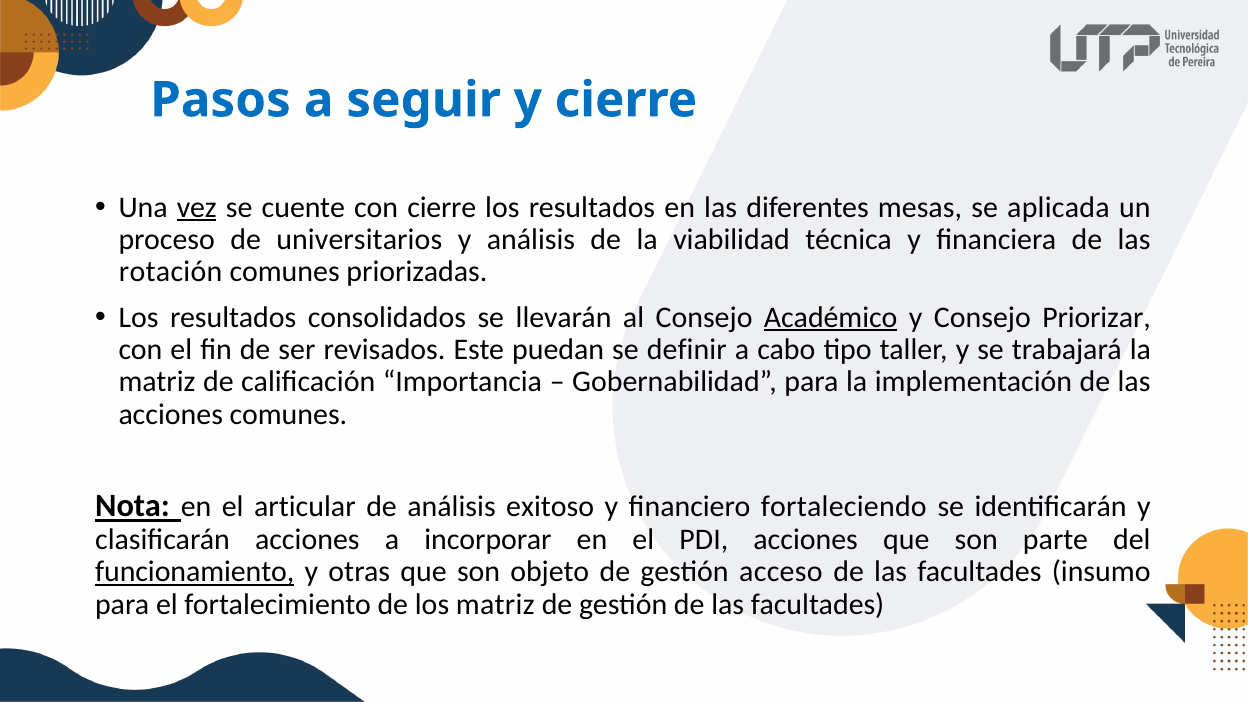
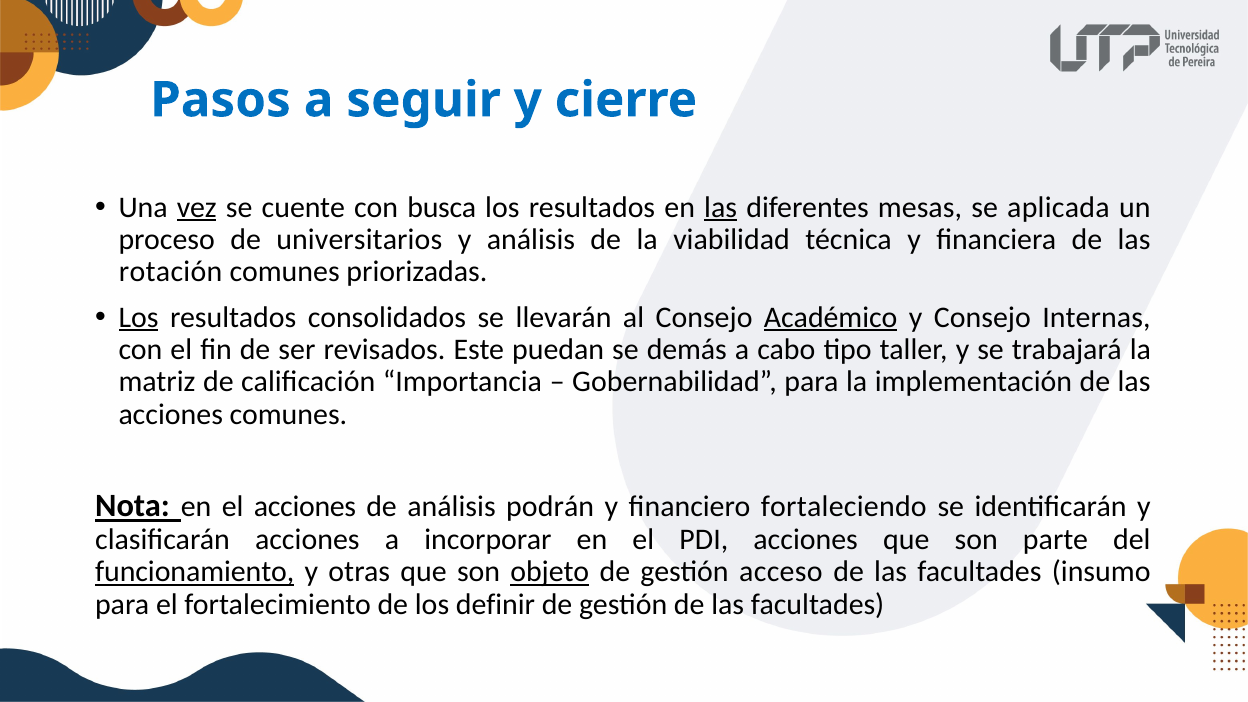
con cierre: cierre -> busca (442, 208)
las underline: none -> present (721, 208)
Los underline: none -> present (139, 317)
Priorizar: Priorizar -> Internas (1096, 317)
definir: definir -> demás (687, 350)
el articular: articular -> acciones (305, 507)
exitoso: exitoso -> podrán (550, 507)
objeto underline: none -> present (550, 572)
los matriz: matriz -> definir (495, 604)
